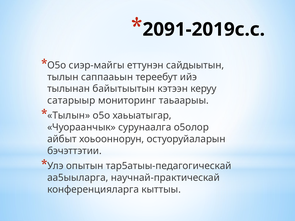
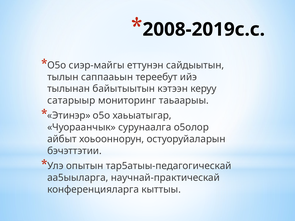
2091-2019с.с: 2091-2019с.с -> 2008-2019с.с (204, 29)
Тылын: Тылын -> Этинэр (69, 116)
